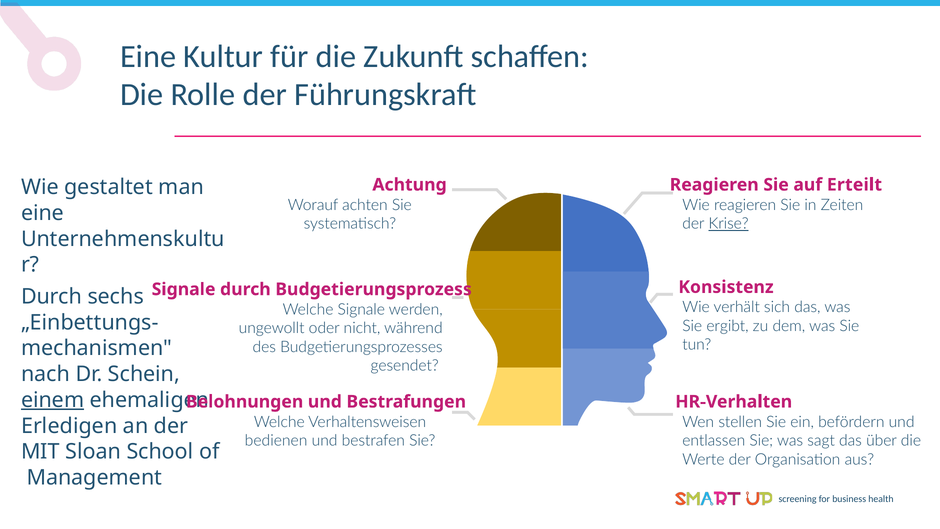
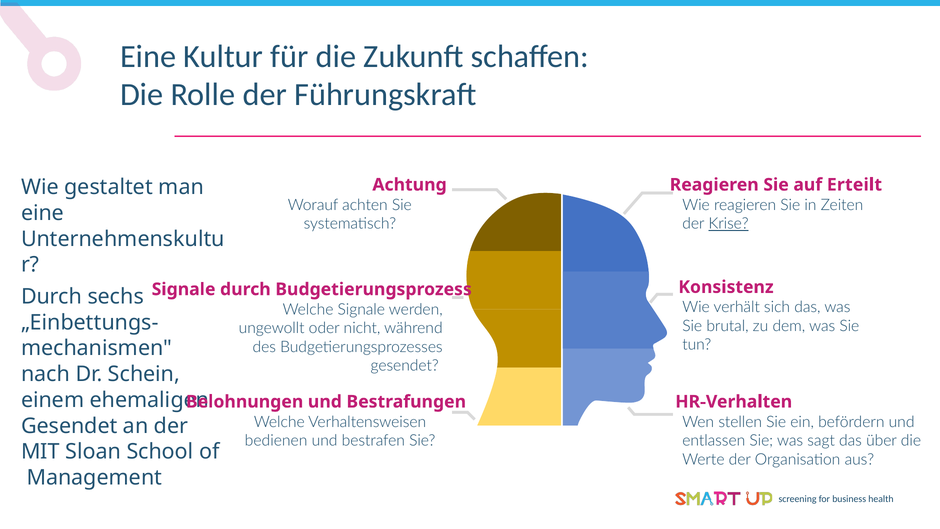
ergibt: ergibt -> brutal (727, 326)
einem underline: present -> none (53, 400)
Erledigen: Erledigen -> Gesendet (69, 426)
